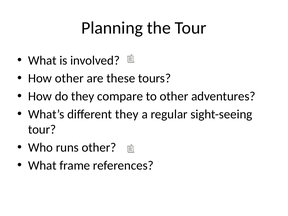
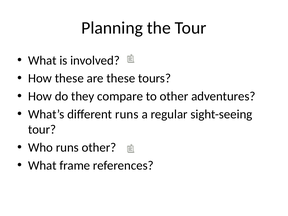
How other: other -> these (69, 78)
different they: they -> runs (127, 114)
